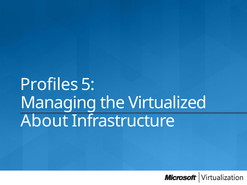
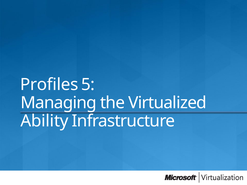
About: About -> Ability (44, 121)
